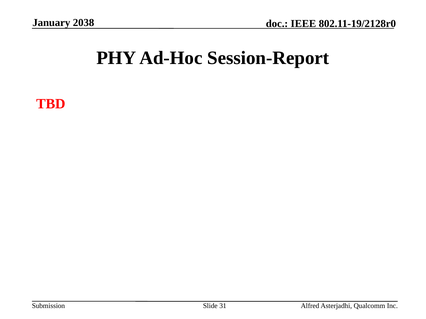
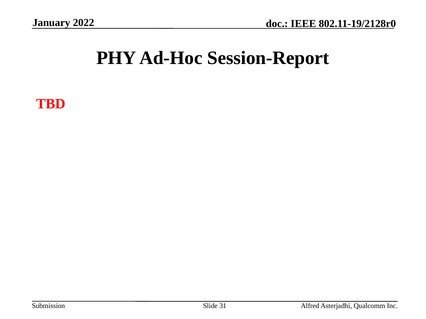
2038: 2038 -> 2022 (84, 23)
